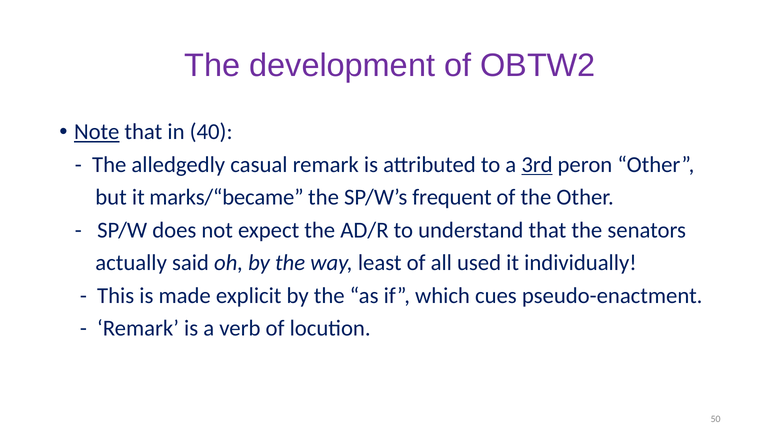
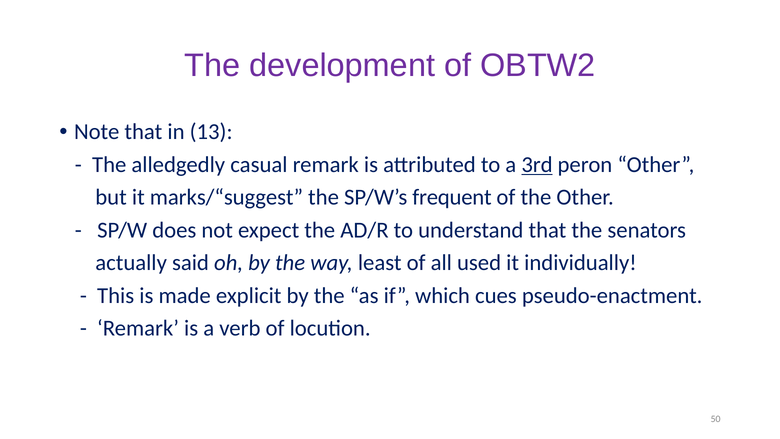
Note underline: present -> none (97, 132)
40: 40 -> 13 (211, 132)
marks/“became: marks/“became -> marks/“suggest (226, 197)
